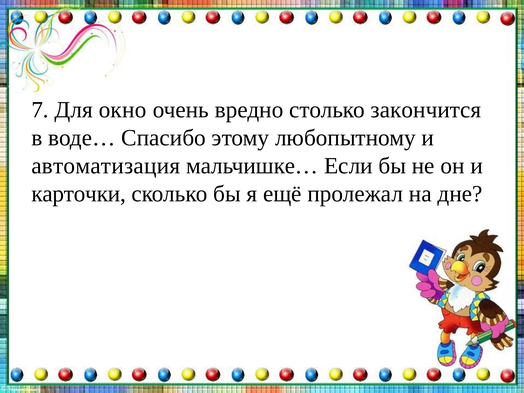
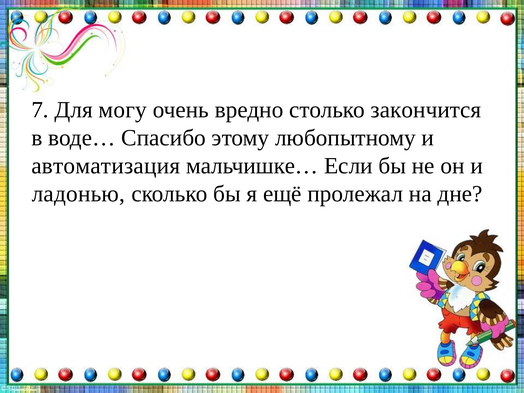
окно: окно -> могу (123, 110)
карточки: карточки -> ладонью (78, 194)
